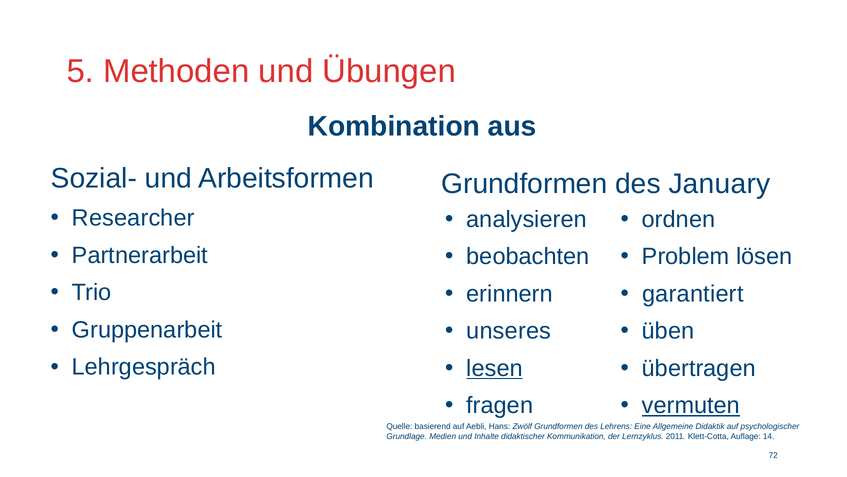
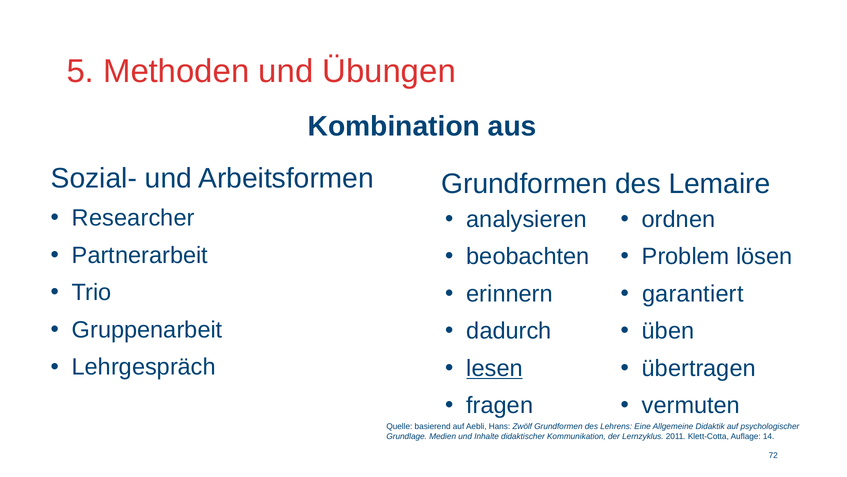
January: January -> Lemaire (720, 184)
unseres: unseres -> dadurch (509, 331)
vermuten underline: present -> none (691, 405)
